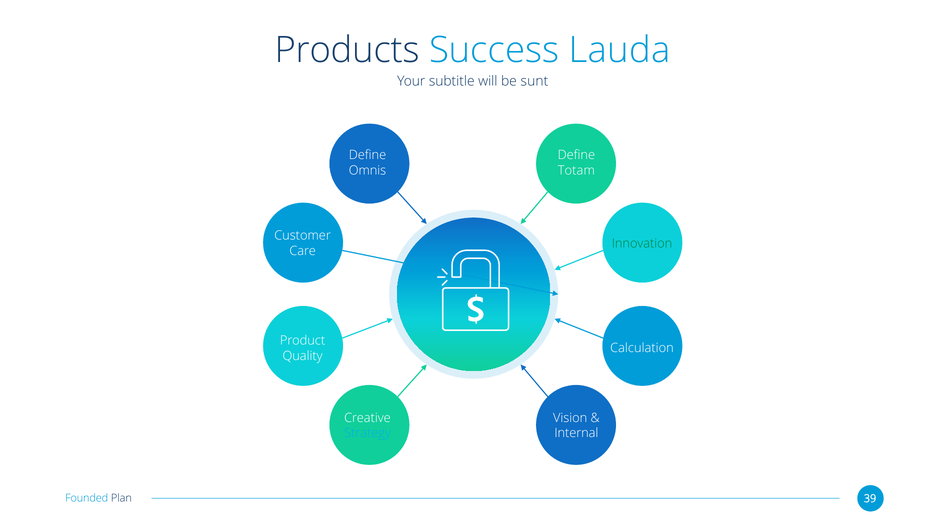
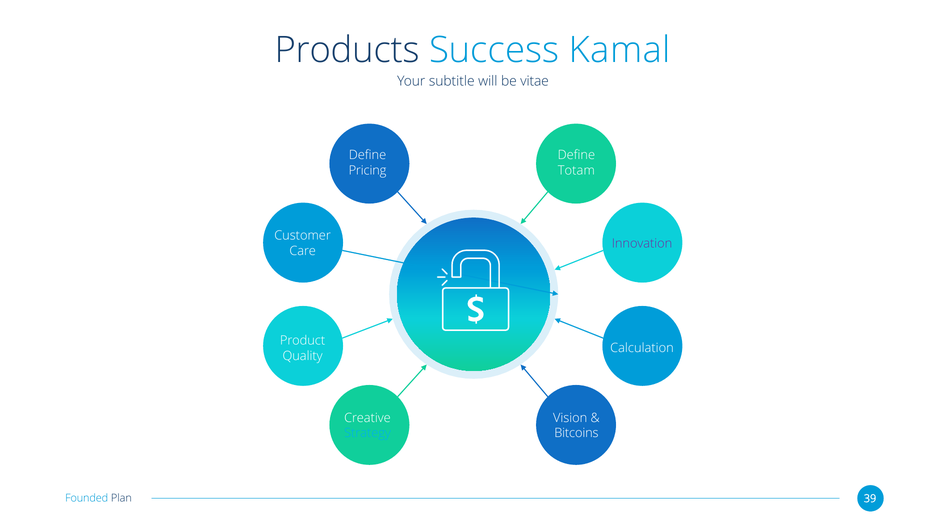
Lauda: Lauda -> Kamal (620, 50)
sunt: sunt -> vitae (535, 81)
Omnis: Omnis -> Pricing (368, 170)
Innovation colour: green -> purple (642, 243)
Internal: Internal -> Bitcoins (576, 433)
